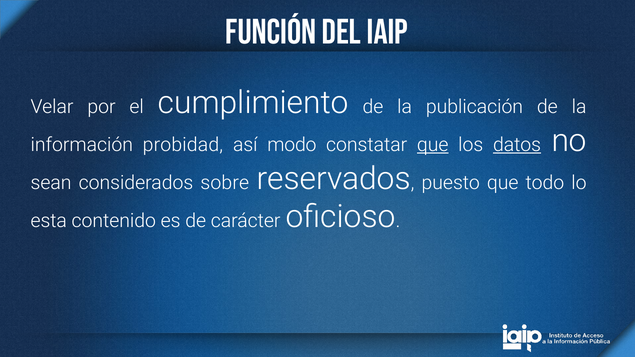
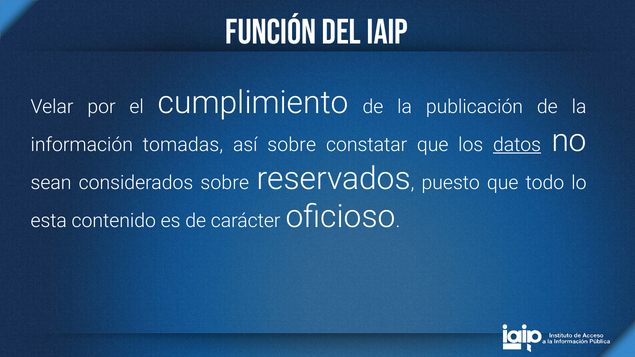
probidad: probidad -> tomadas (183, 145)
así modo: modo -> sobre (292, 145)
que underline: present -> none (433, 145)
